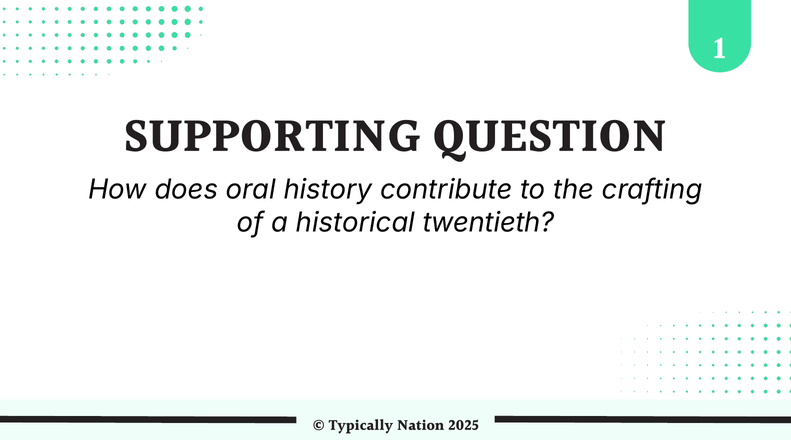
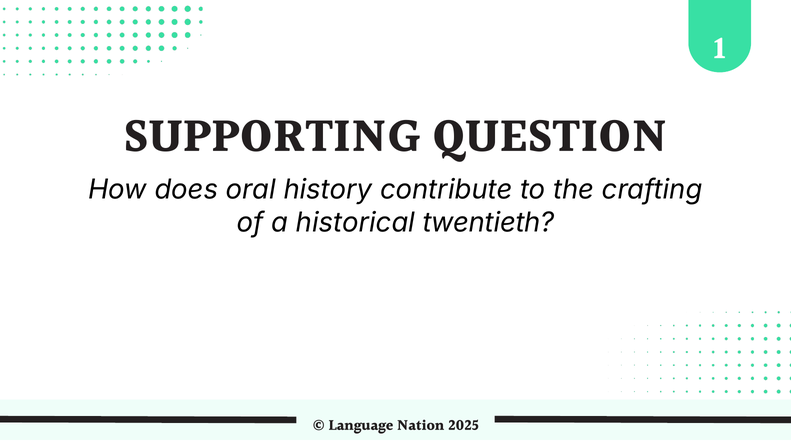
Typically: Typically -> Language (361, 426)
